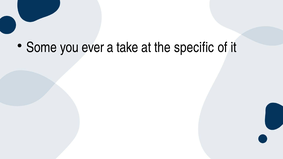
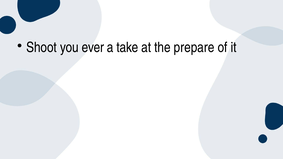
Some: Some -> Shoot (42, 48)
specific: specific -> prepare (194, 48)
